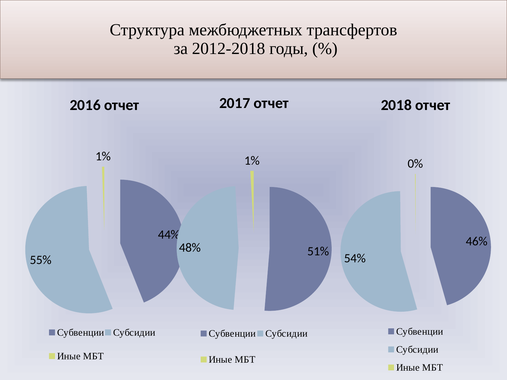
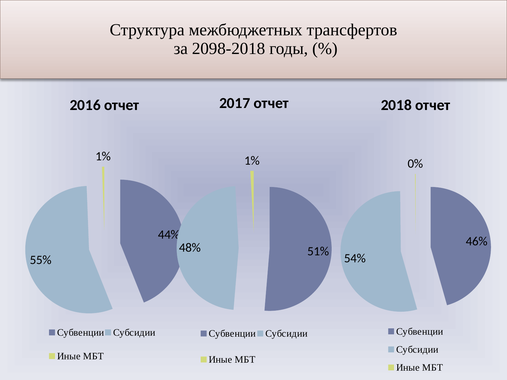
2012-2018: 2012-2018 -> 2098-2018 (229, 49)
